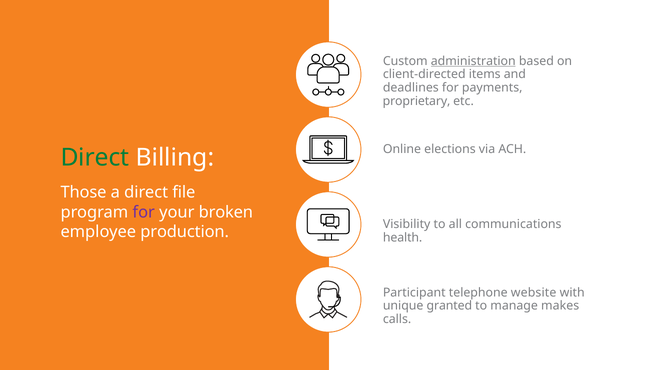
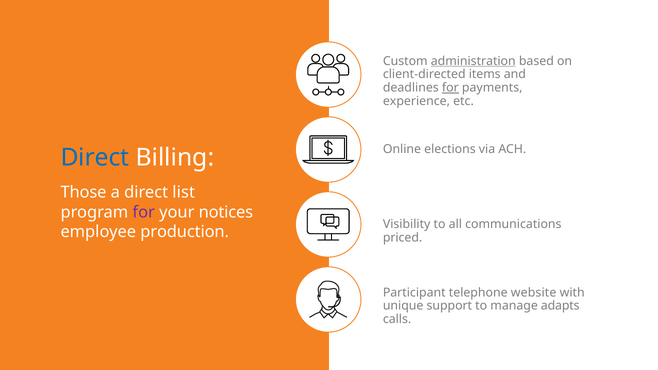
for underline: none -> present (450, 88)
proprietary: proprietary -> experience (416, 101)
Direct colour: green -> blue (95, 158)
file: file -> list (184, 193)
broken: broken -> notices (226, 212)
health: health -> priced (403, 238)
granted: granted -> support (449, 306)
makes: makes -> adapts (560, 306)
